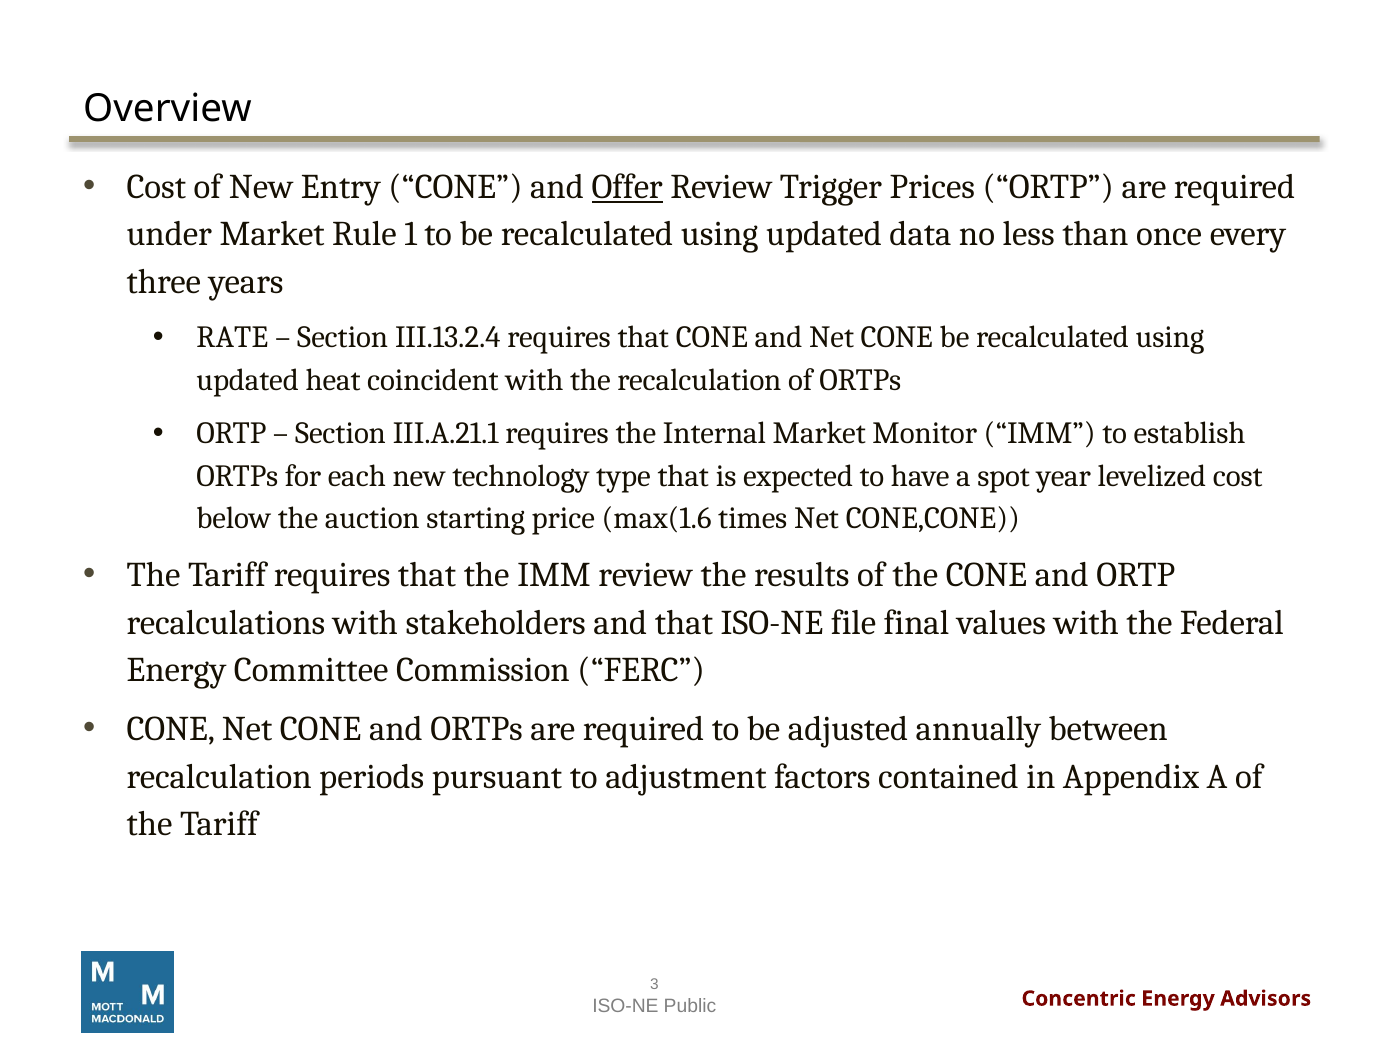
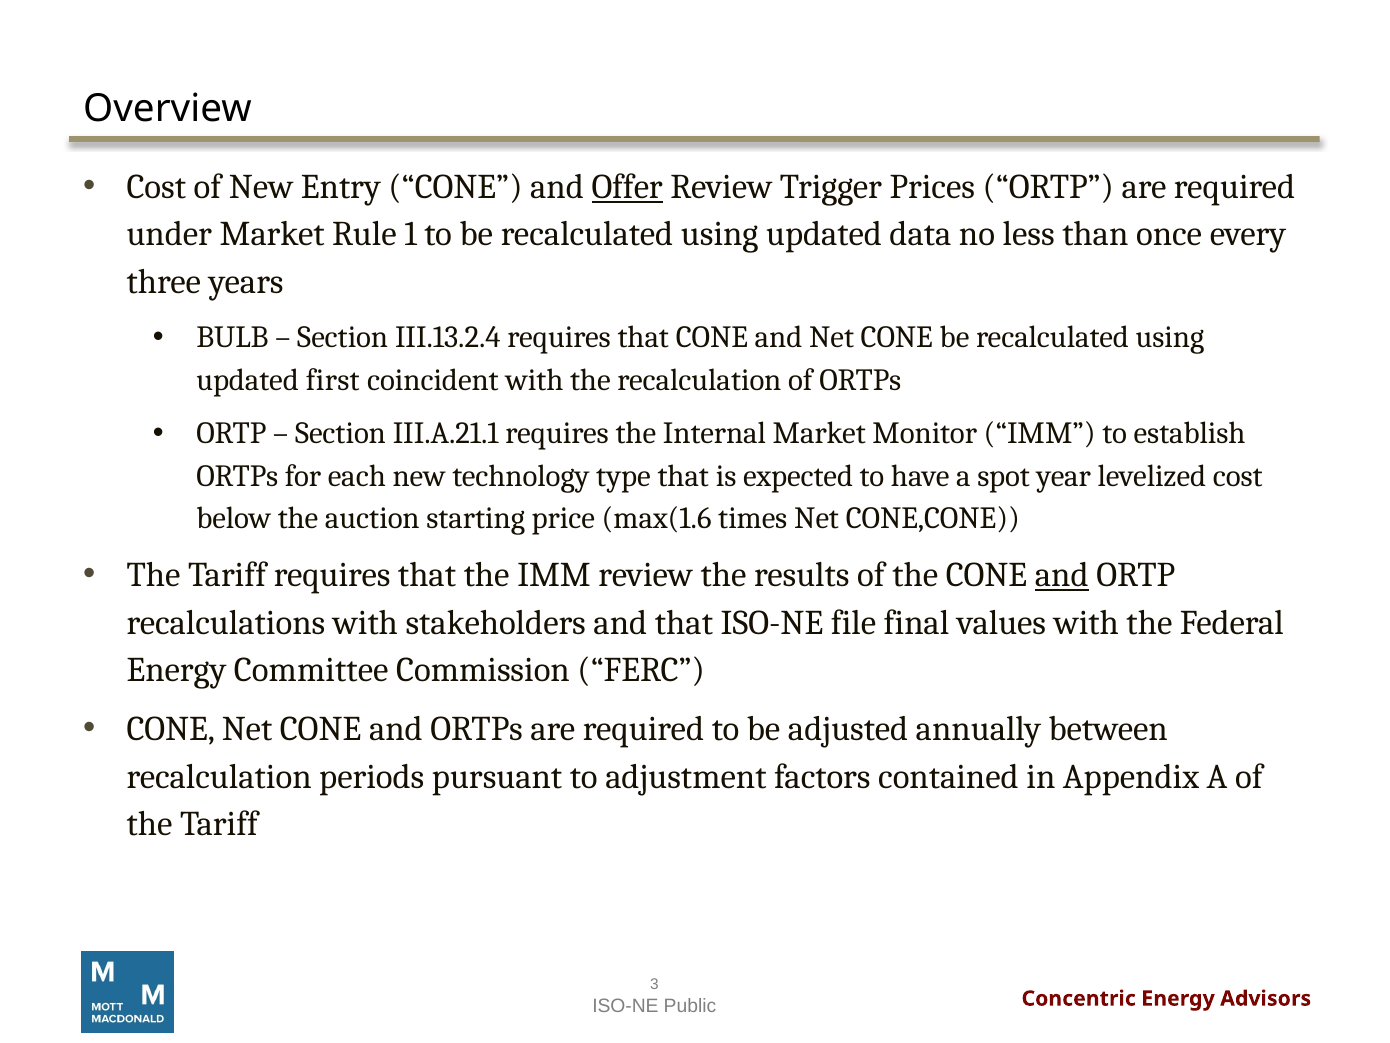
RATE: RATE -> BULB (232, 337)
heat: heat -> first (333, 380)
and underline: none -> present (1062, 575)
